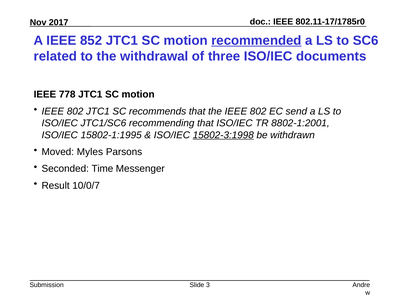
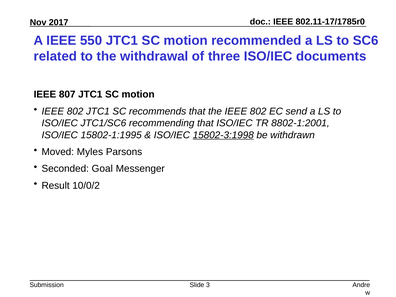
852: 852 -> 550 (91, 41)
recommended underline: present -> none (256, 41)
778: 778 -> 807 (67, 94)
Time: Time -> Goal (102, 169)
10/0/7: 10/0/7 -> 10/0/2 (86, 186)
